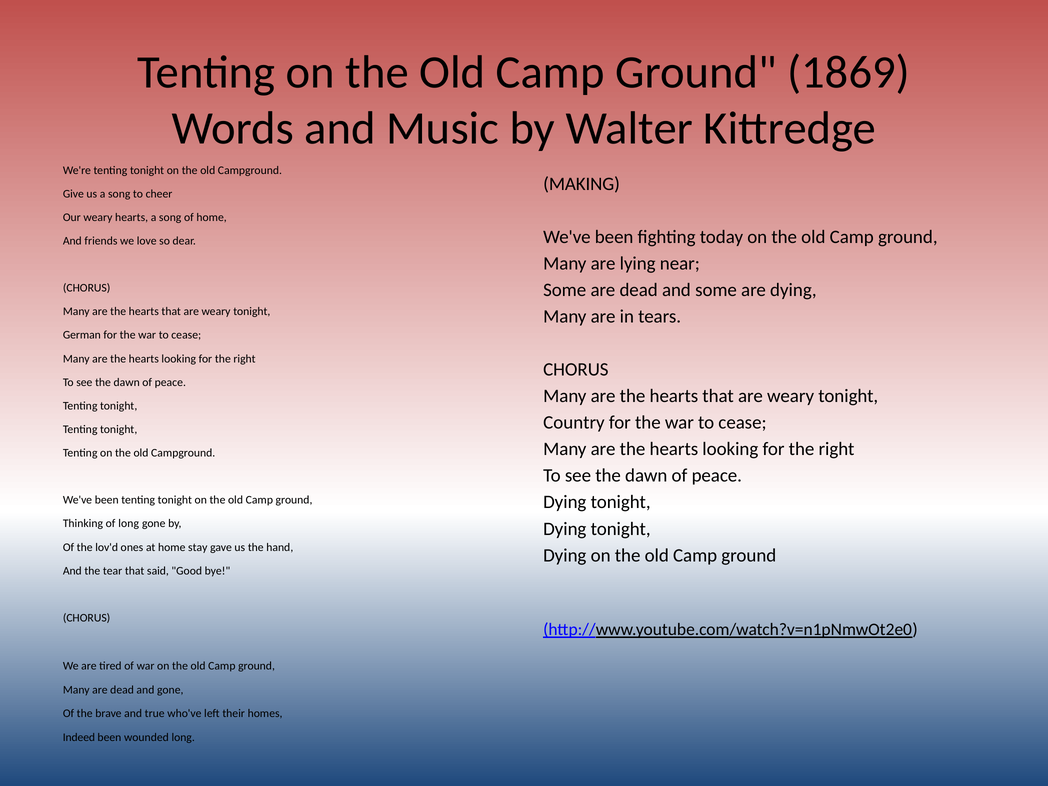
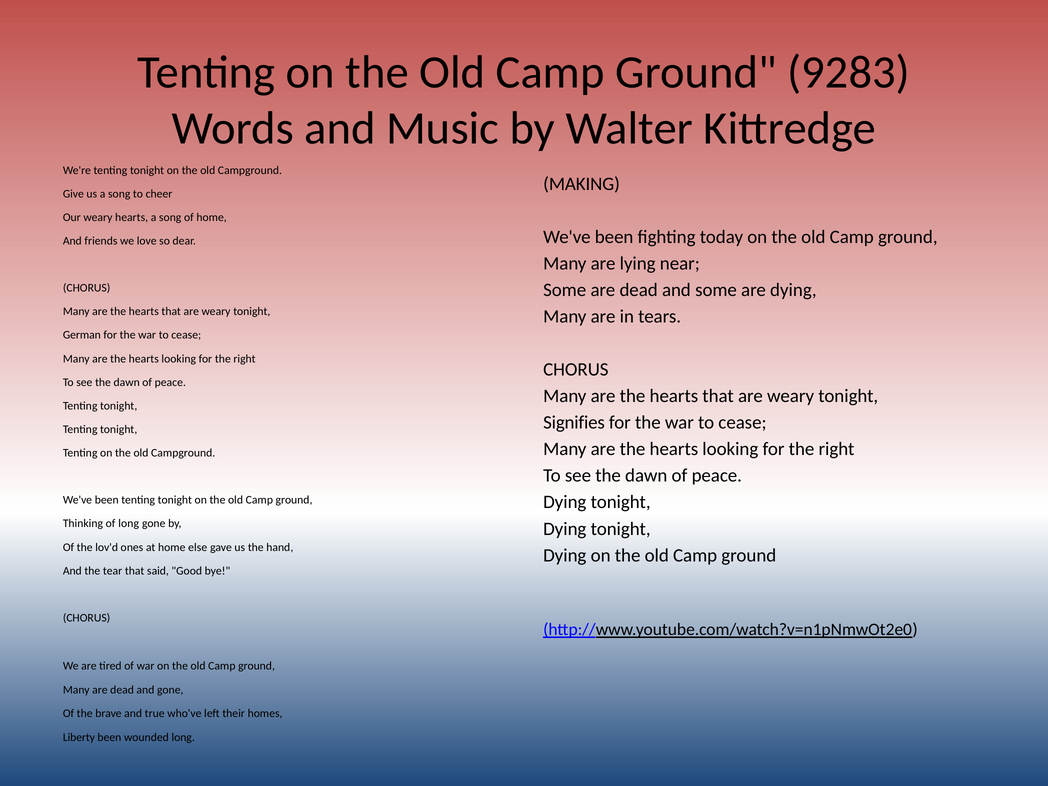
1869: 1869 -> 9283 (849, 72)
Country: Country -> Signifies (574, 423)
stay: stay -> else (198, 547)
Indeed: Indeed -> Liberty (79, 737)
